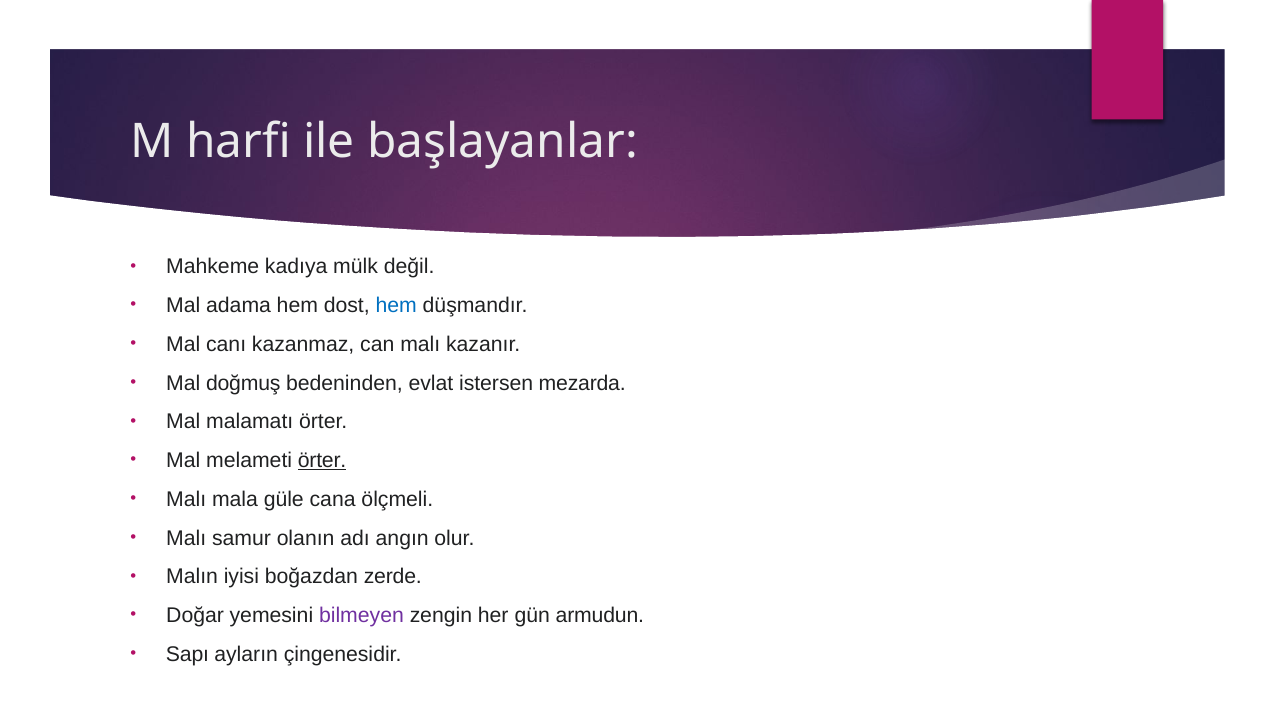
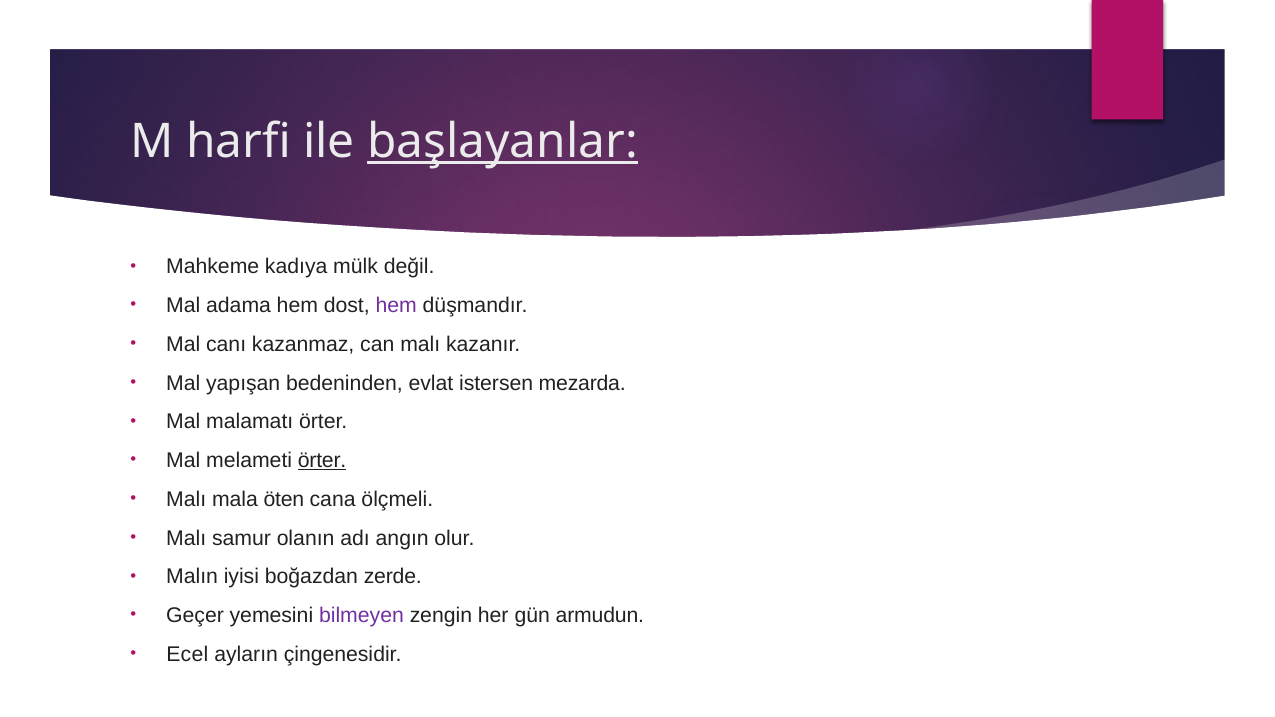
başlayanlar underline: none -> present (503, 142)
hem colour: blue -> purple (396, 306)
doğmuş: doğmuş -> yapışan (243, 383)
güle: güle -> öten (284, 500)
Doğar: Doğar -> Geçer (195, 616)
Sapı: Sapı -> Ecel (187, 655)
